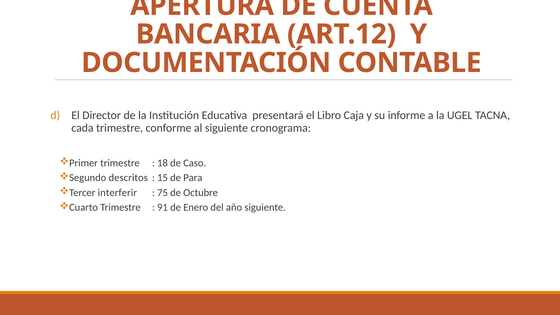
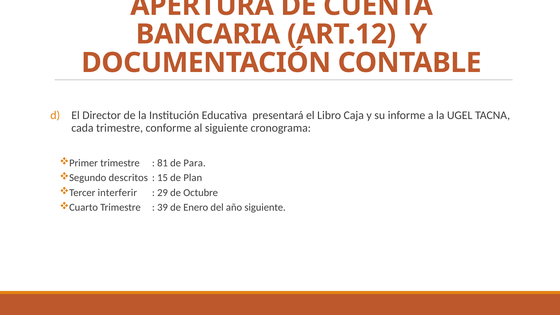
18: 18 -> 81 (163, 163)
Caso: Caso -> Para (195, 163)
Para: Para -> Plan (193, 178)
75: 75 -> 29 (163, 193)
91: 91 -> 39 (163, 208)
